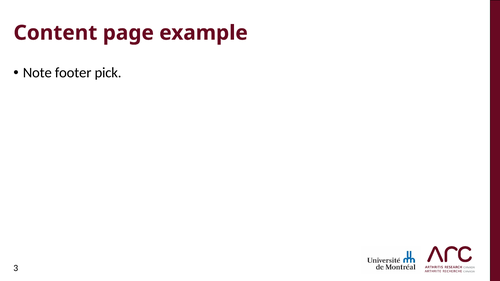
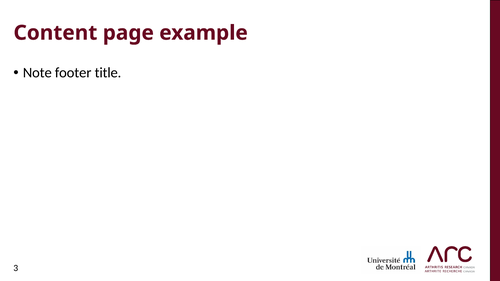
pick: pick -> title (108, 73)
